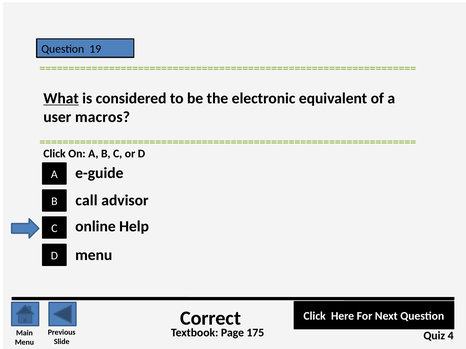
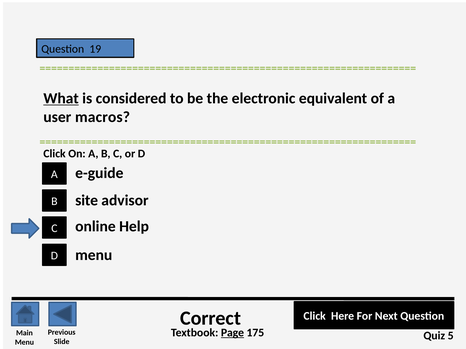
call: call -> site (87, 201)
Page underline: none -> present (232, 333)
4: 4 -> 5 (451, 336)
